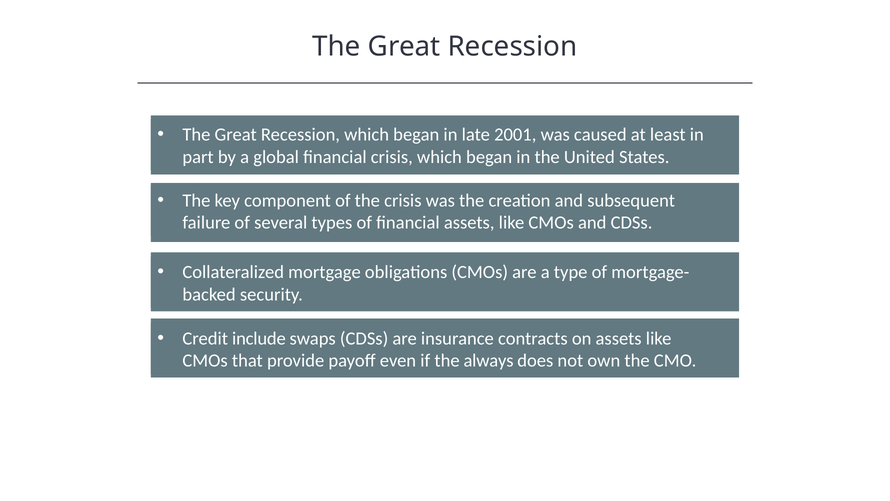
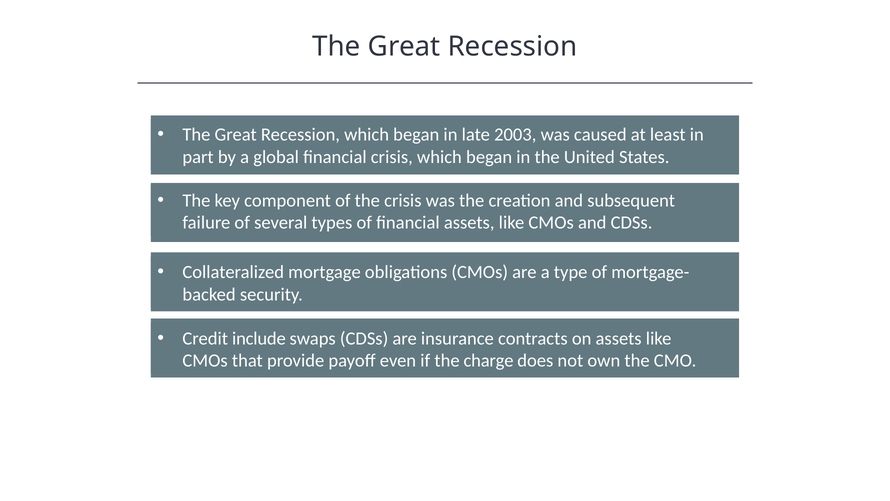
2001: 2001 -> 2003 (515, 135)
always: always -> charge (489, 360)
